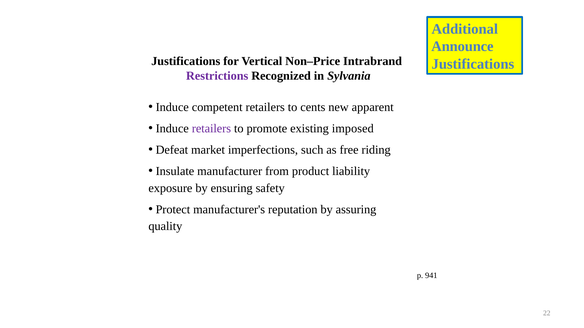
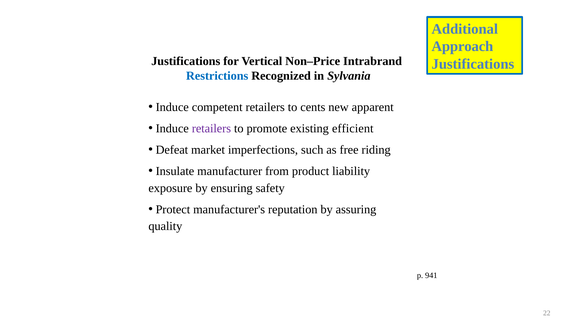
Announce: Announce -> Approach (462, 47)
Restrictions colour: purple -> blue (217, 76)
imposed: imposed -> efficient (353, 129)
